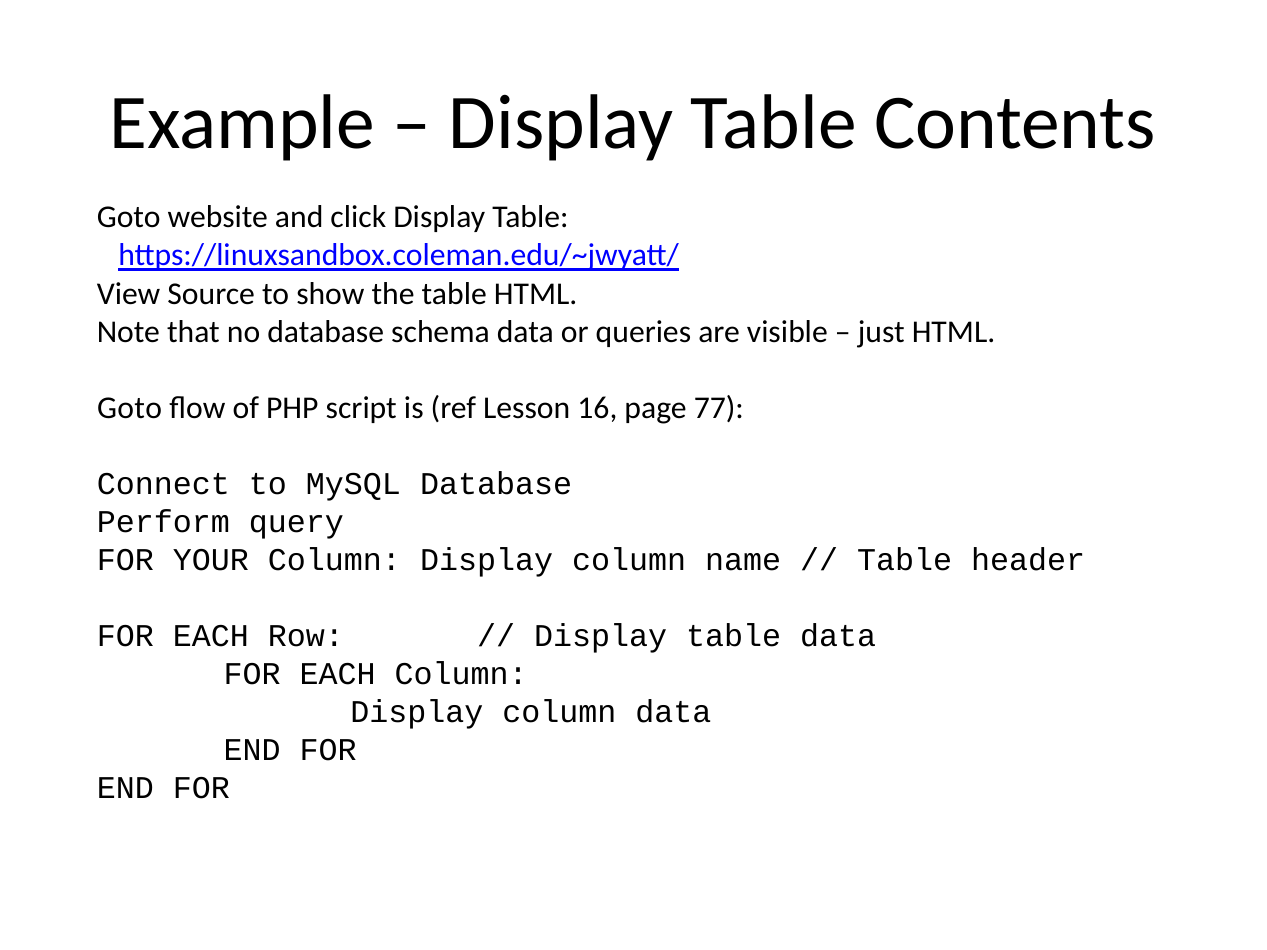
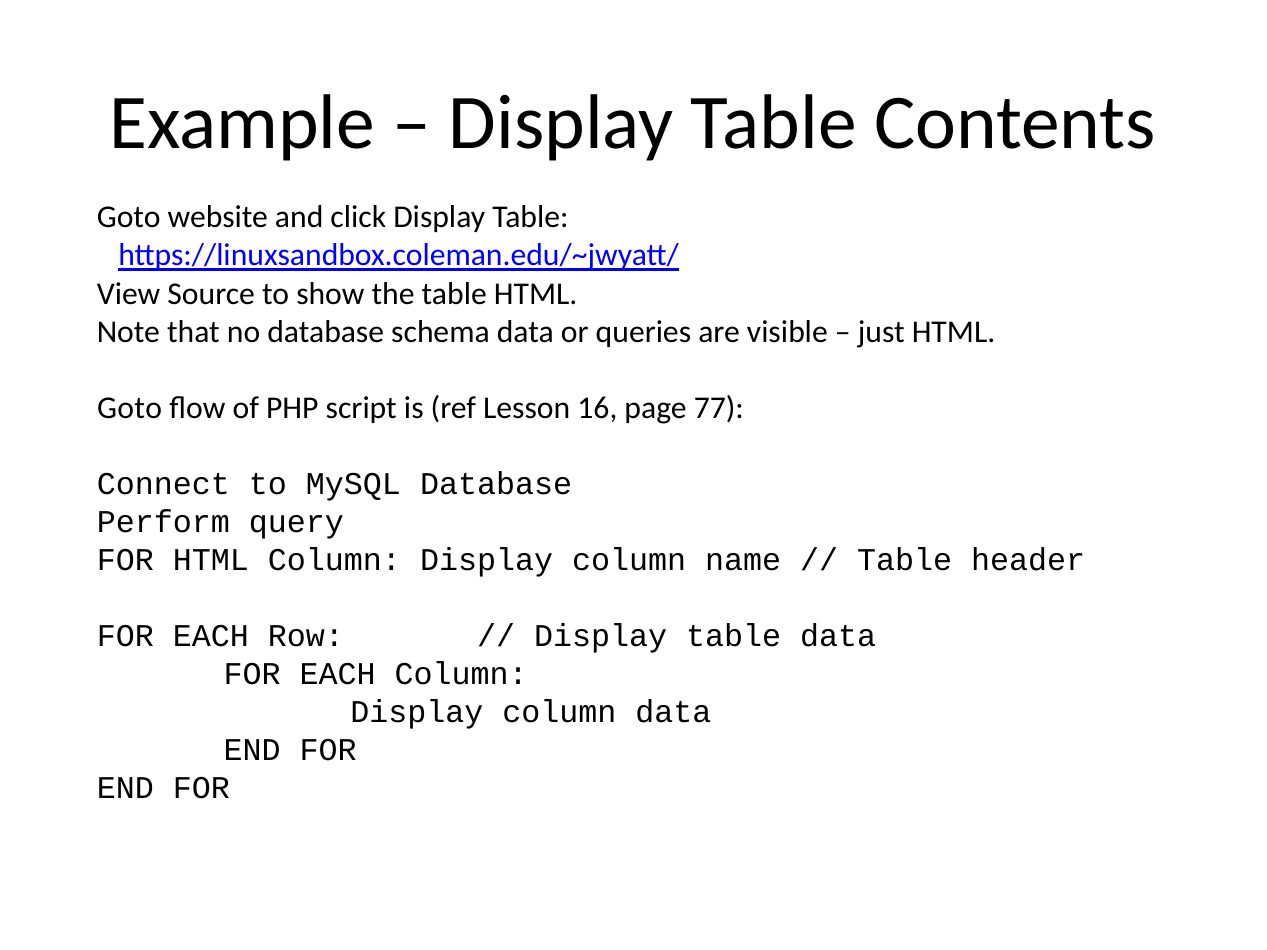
FOR YOUR: YOUR -> HTML (211, 560)
